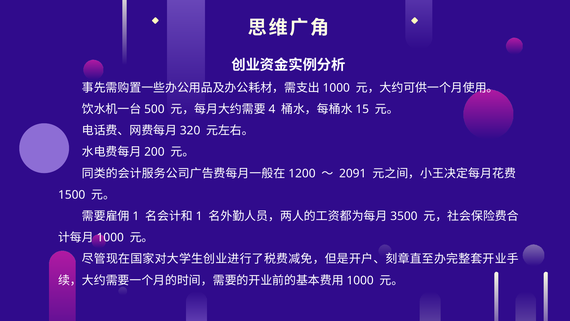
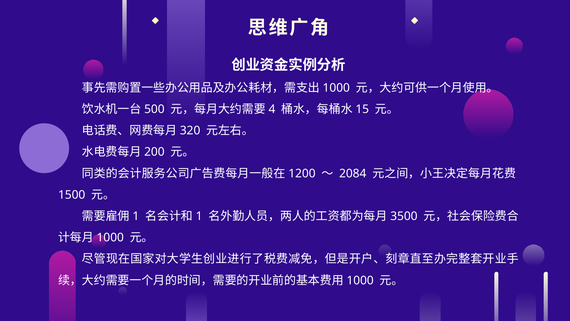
2091: 2091 -> 2084 (353, 173)
